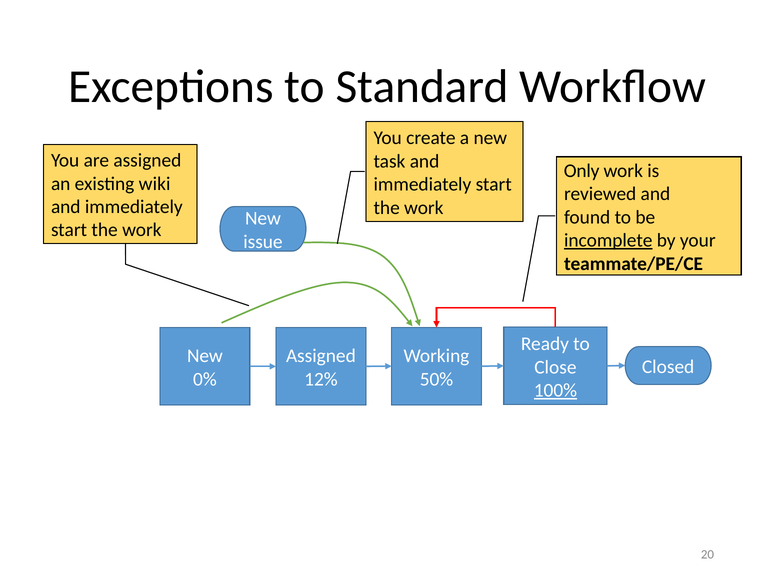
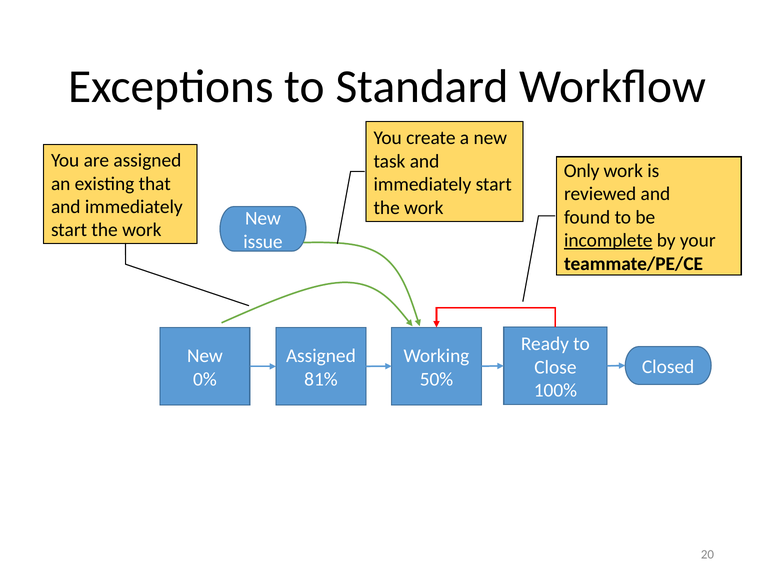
wiki: wiki -> that (155, 184)
12%: 12% -> 81% (321, 379)
100% underline: present -> none (555, 391)
